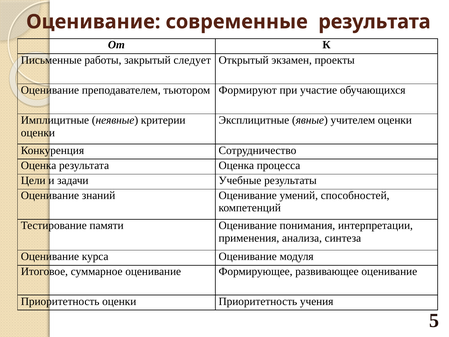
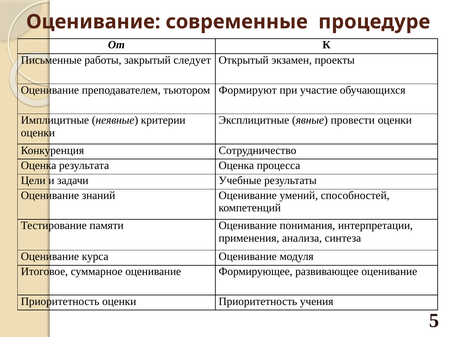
современные результата: результата -> процедуре (374, 22)
учителем: учителем -> провести (353, 120)
